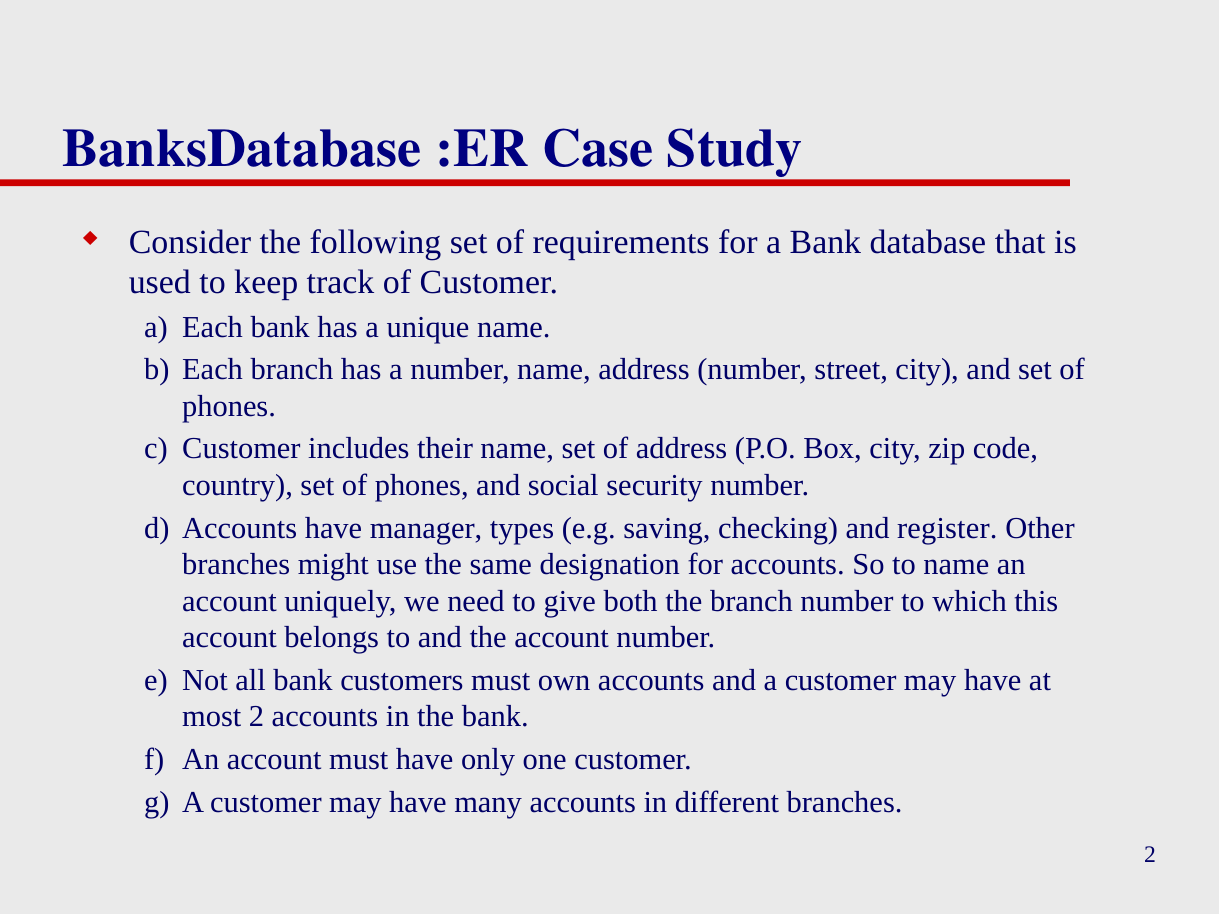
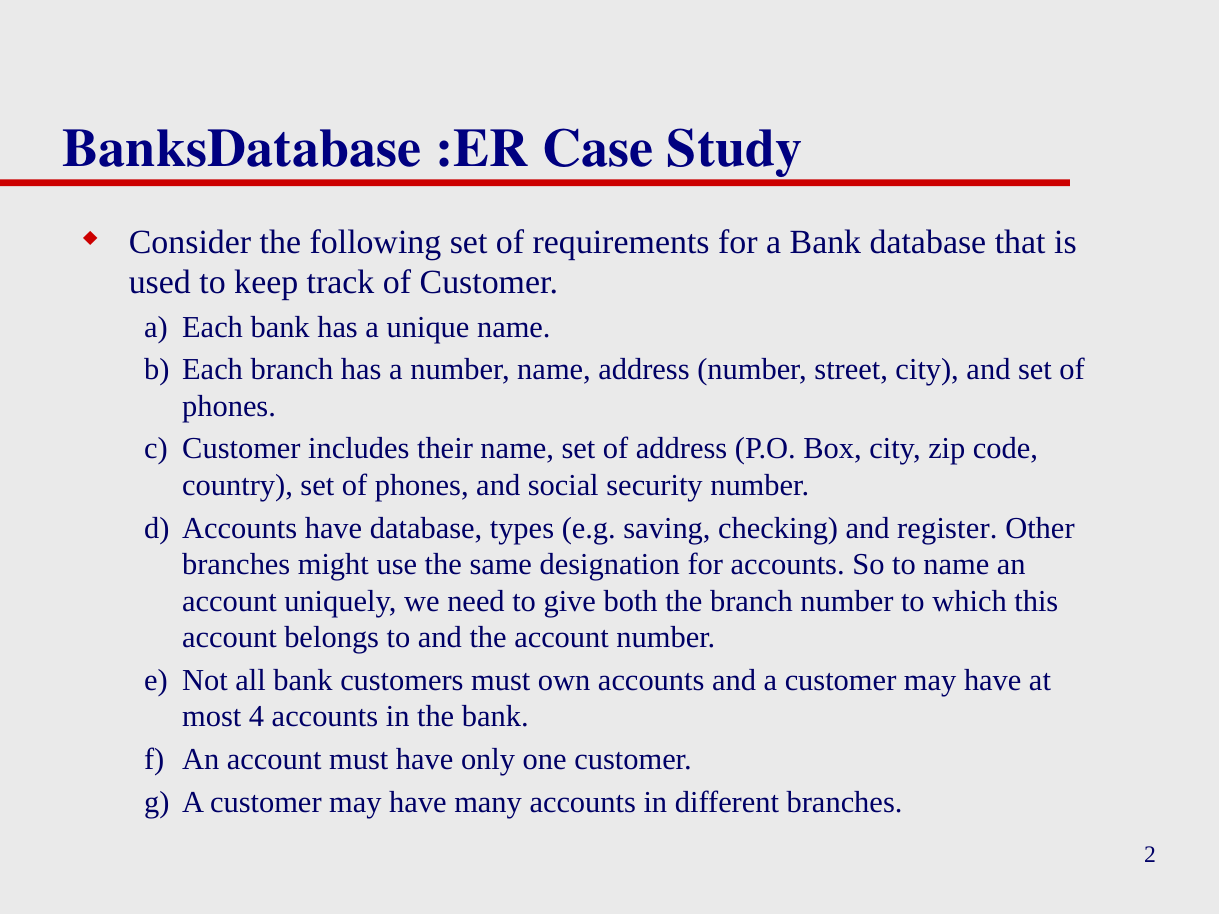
have manager: manager -> database (426, 528)
most 2: 2 -> 4 (257, 717)
